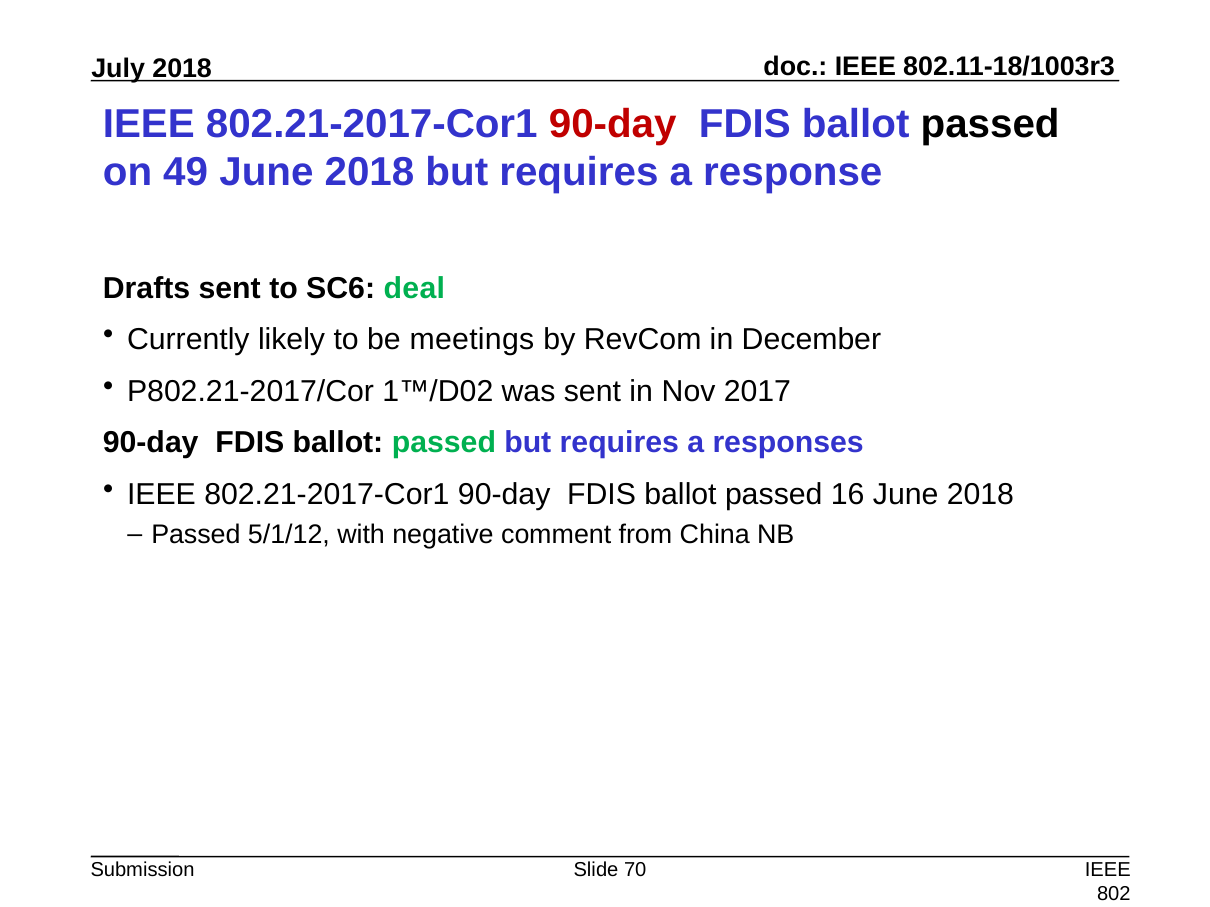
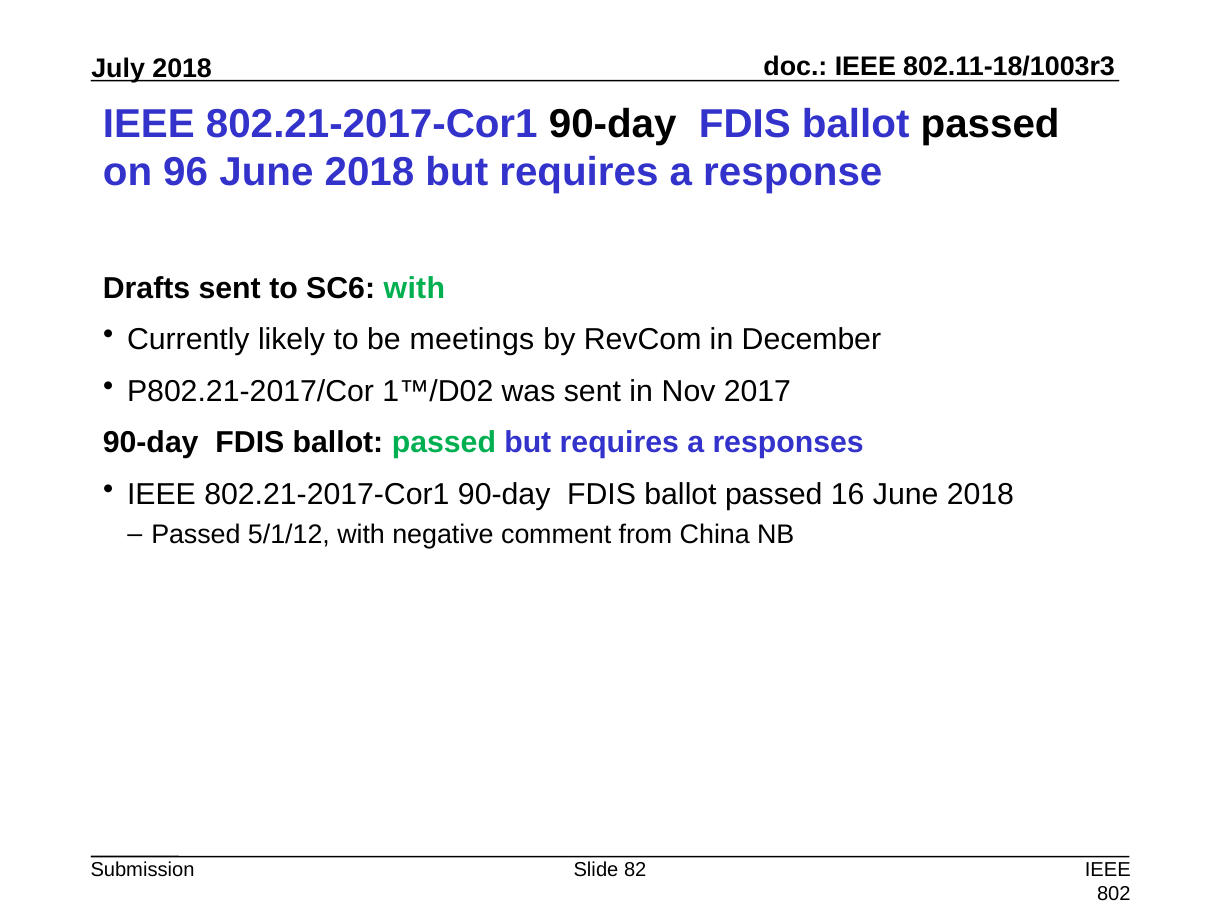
90-day colour: red -> black (613, 124)
49: 49 -> 96 (186, 172)
SC6 deal: deal -> with (414, 289)
70: 70 -> 82 (635, 870)
